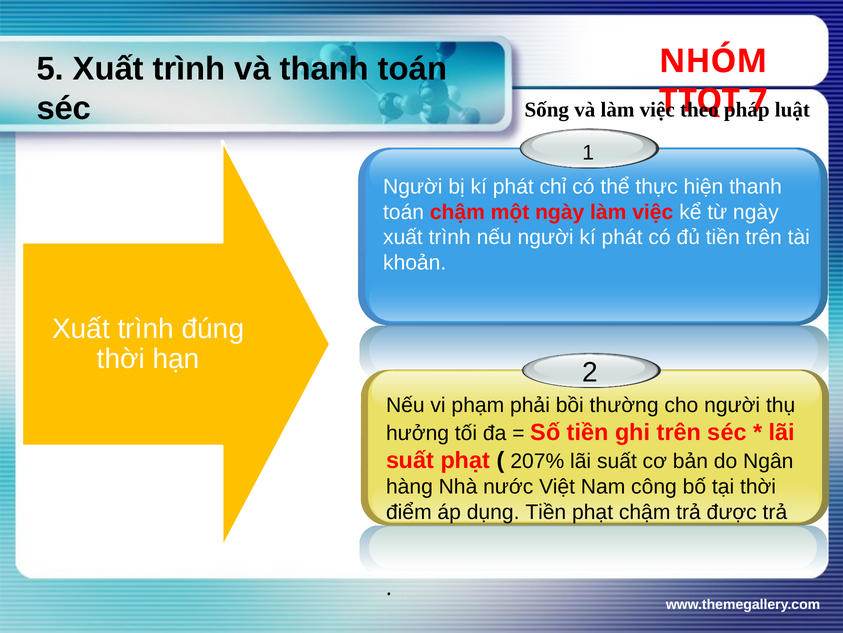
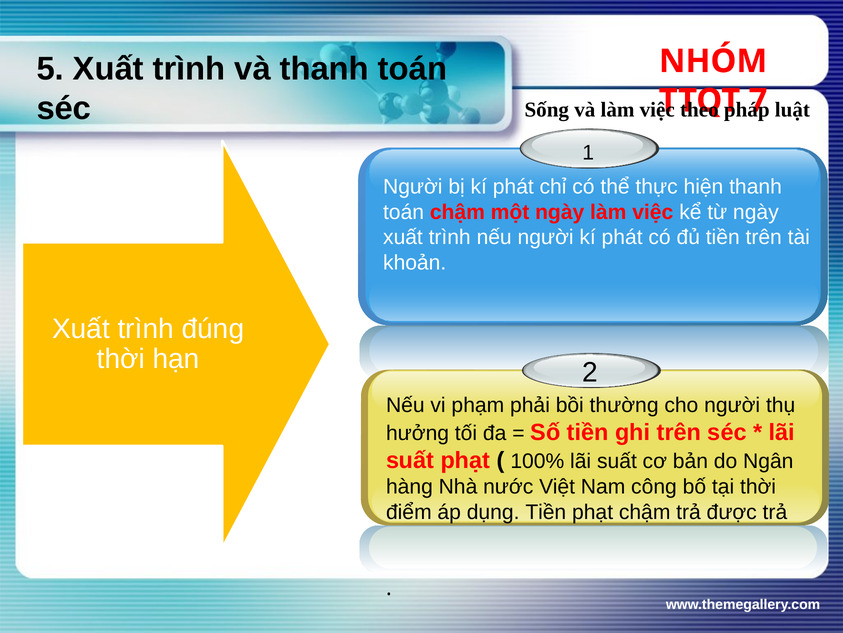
207%: 207% -> 100% (537, 461)
